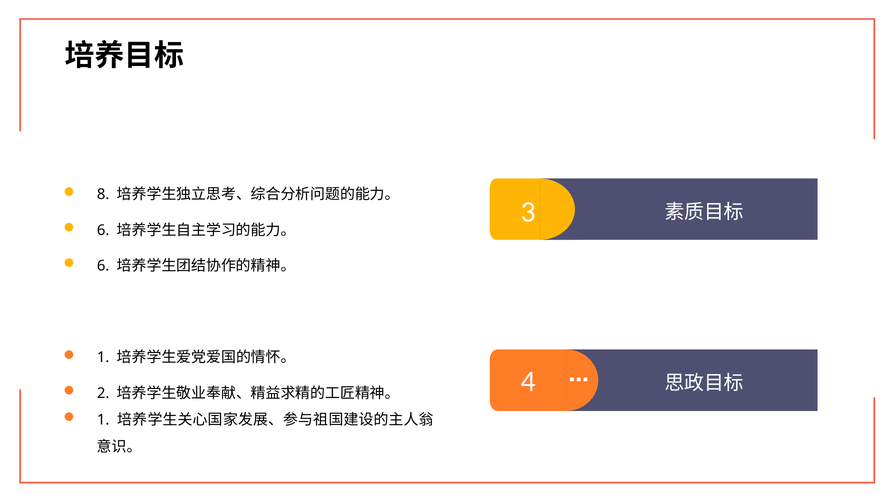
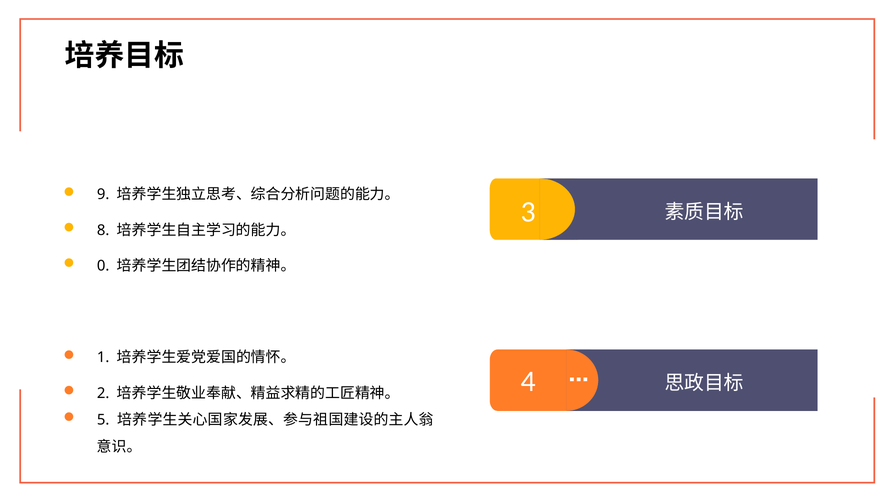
8: 8 -> 9 (103, 195)
6: 6 -> 8 (103, 230)
6: 6 -> 0 (103, 266)
1: 1 -> 5 (103, 420)
